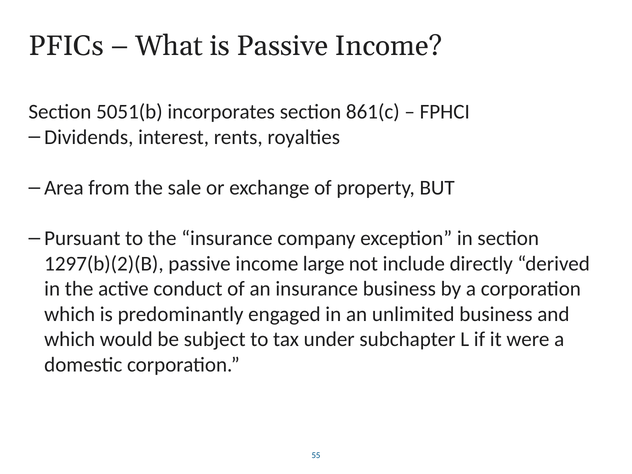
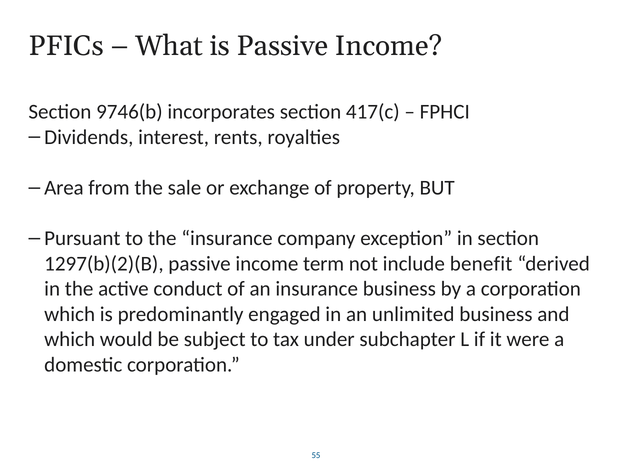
5051(b: 5051(b -> 9746(b (129, 112)
861(c: 861(c -> 417(c (373, 112)
large: large -> term (324, 264)
directly: directly -> benefit (481, 264)
